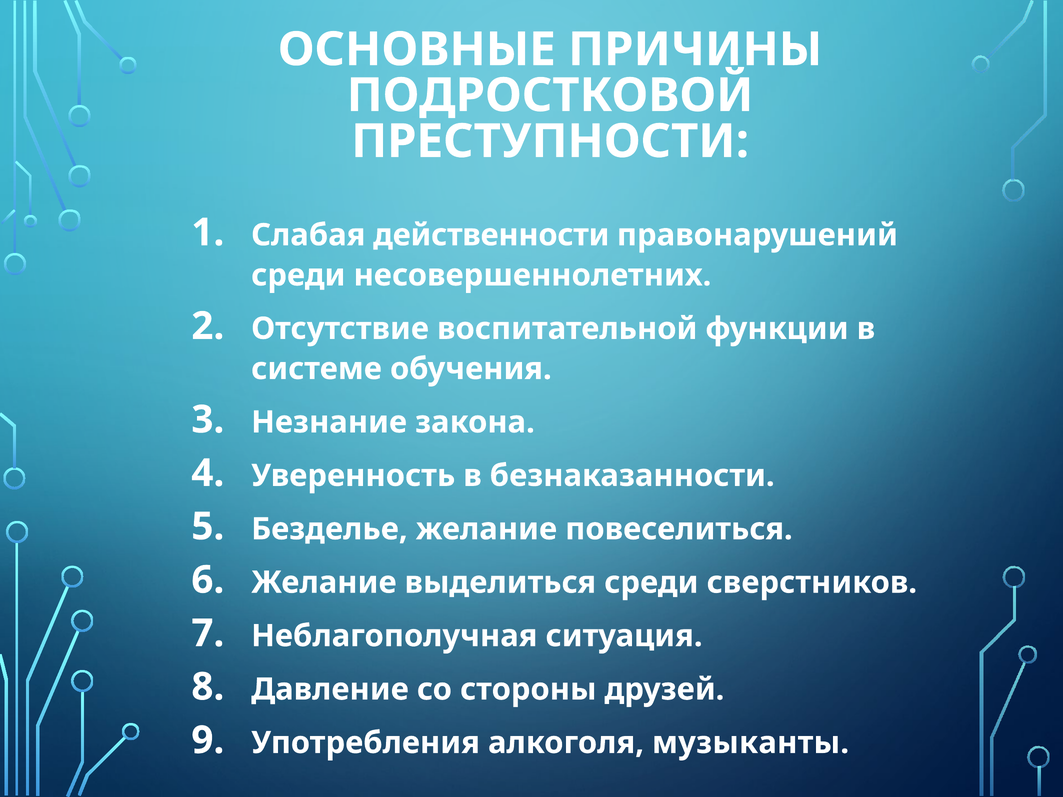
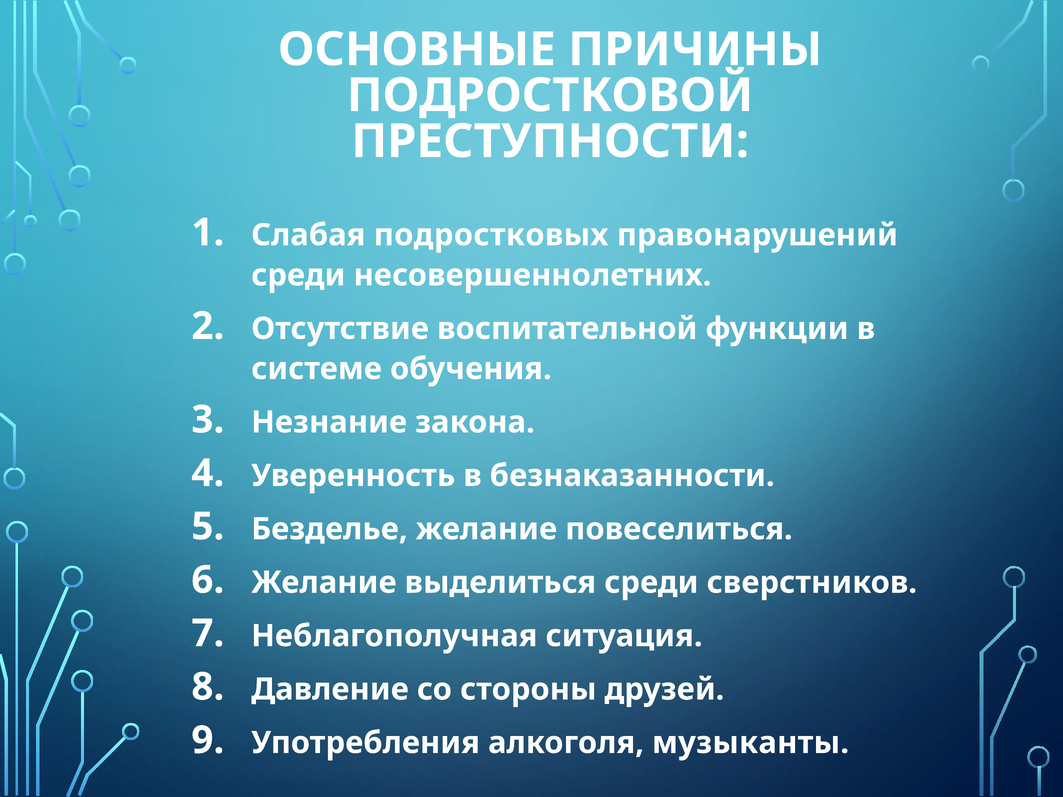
действенности: действенности -> подростковых (491, 235)
